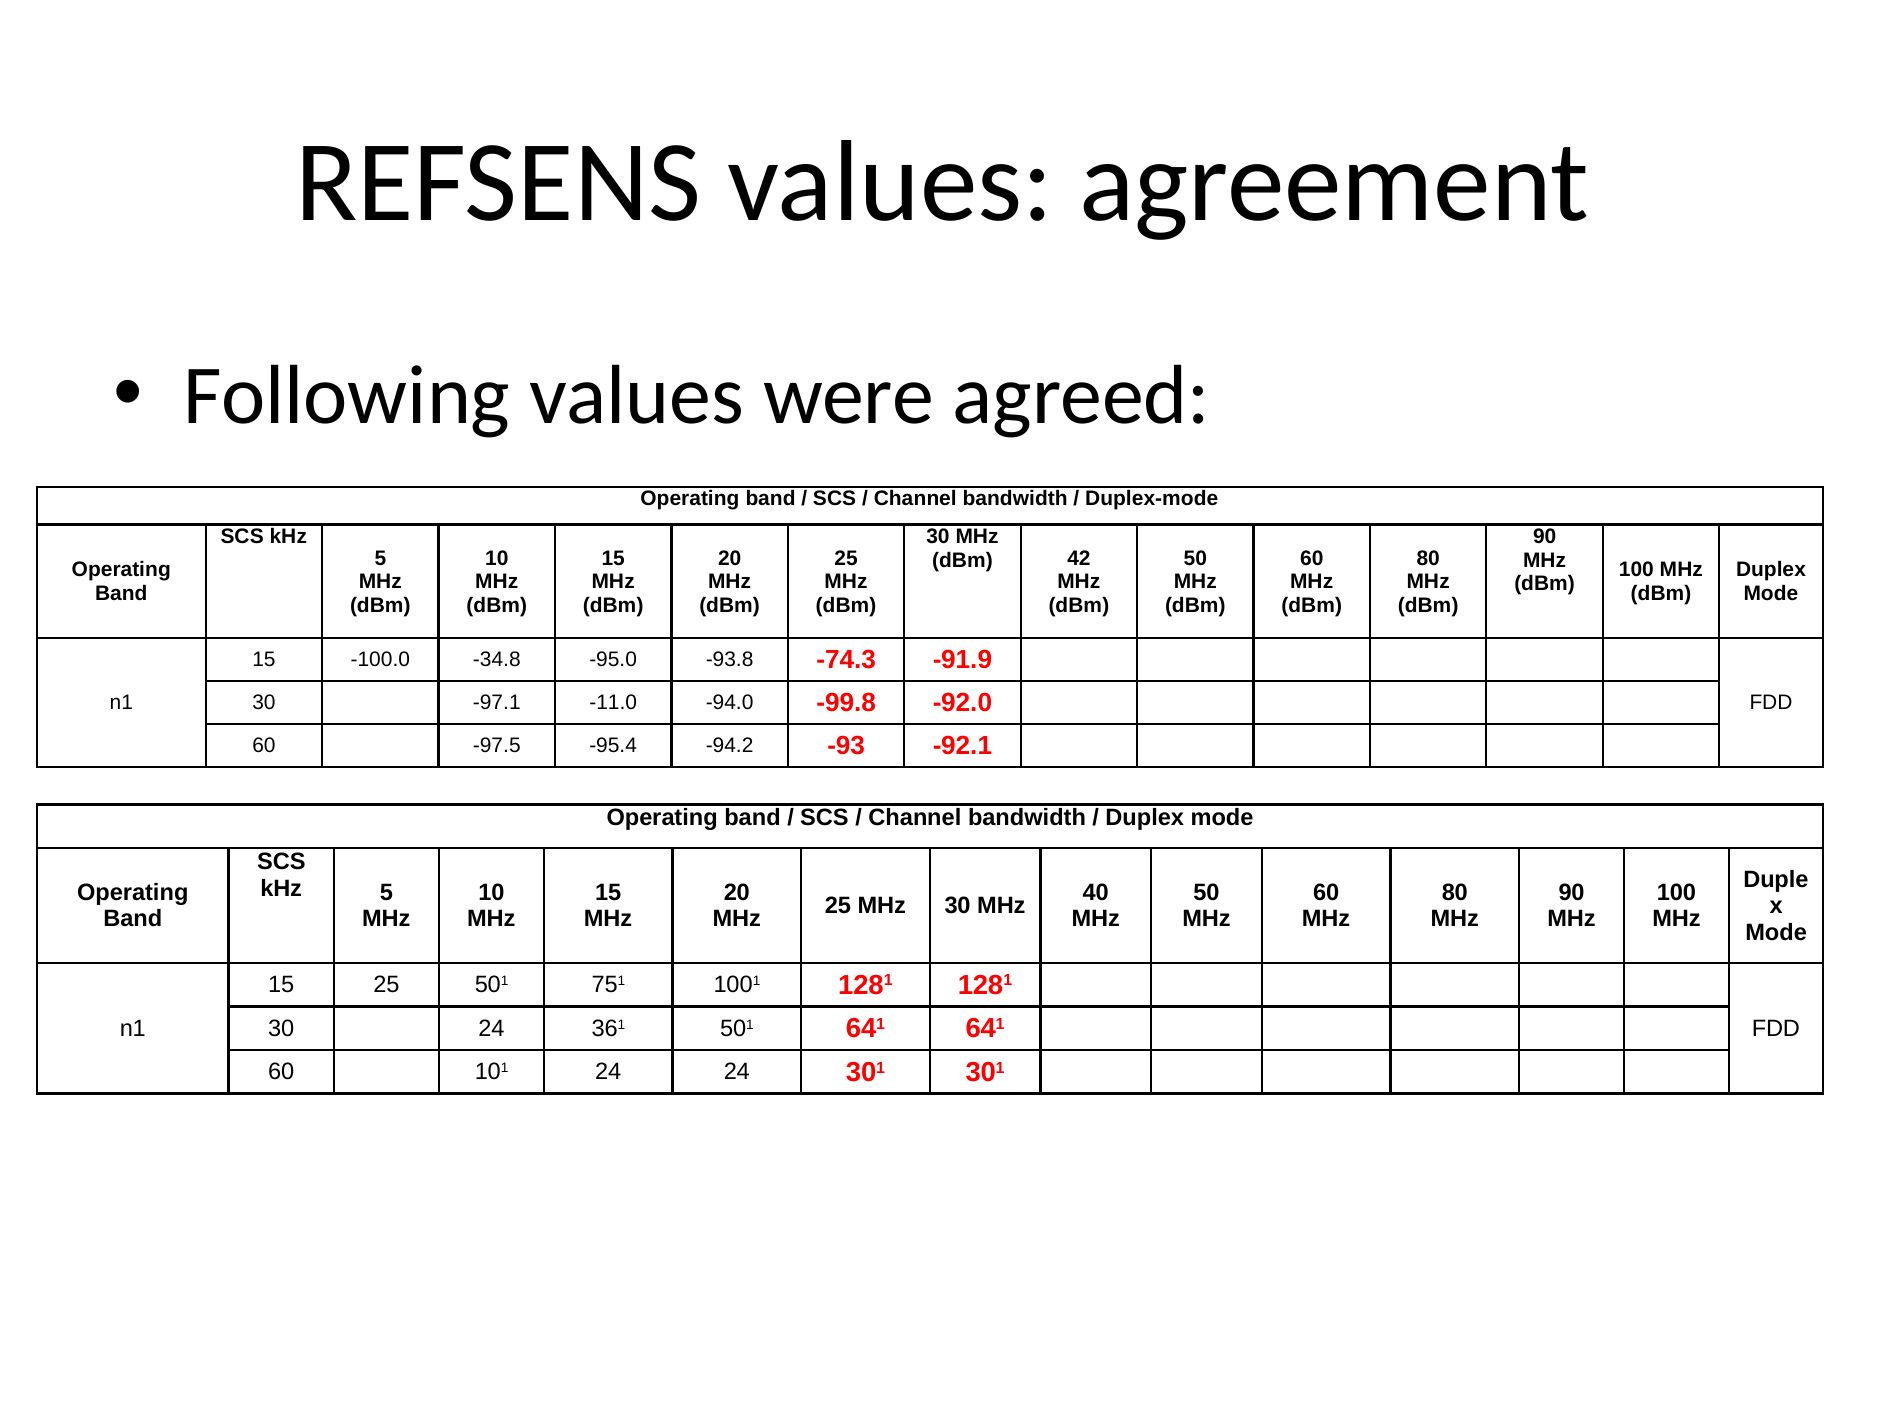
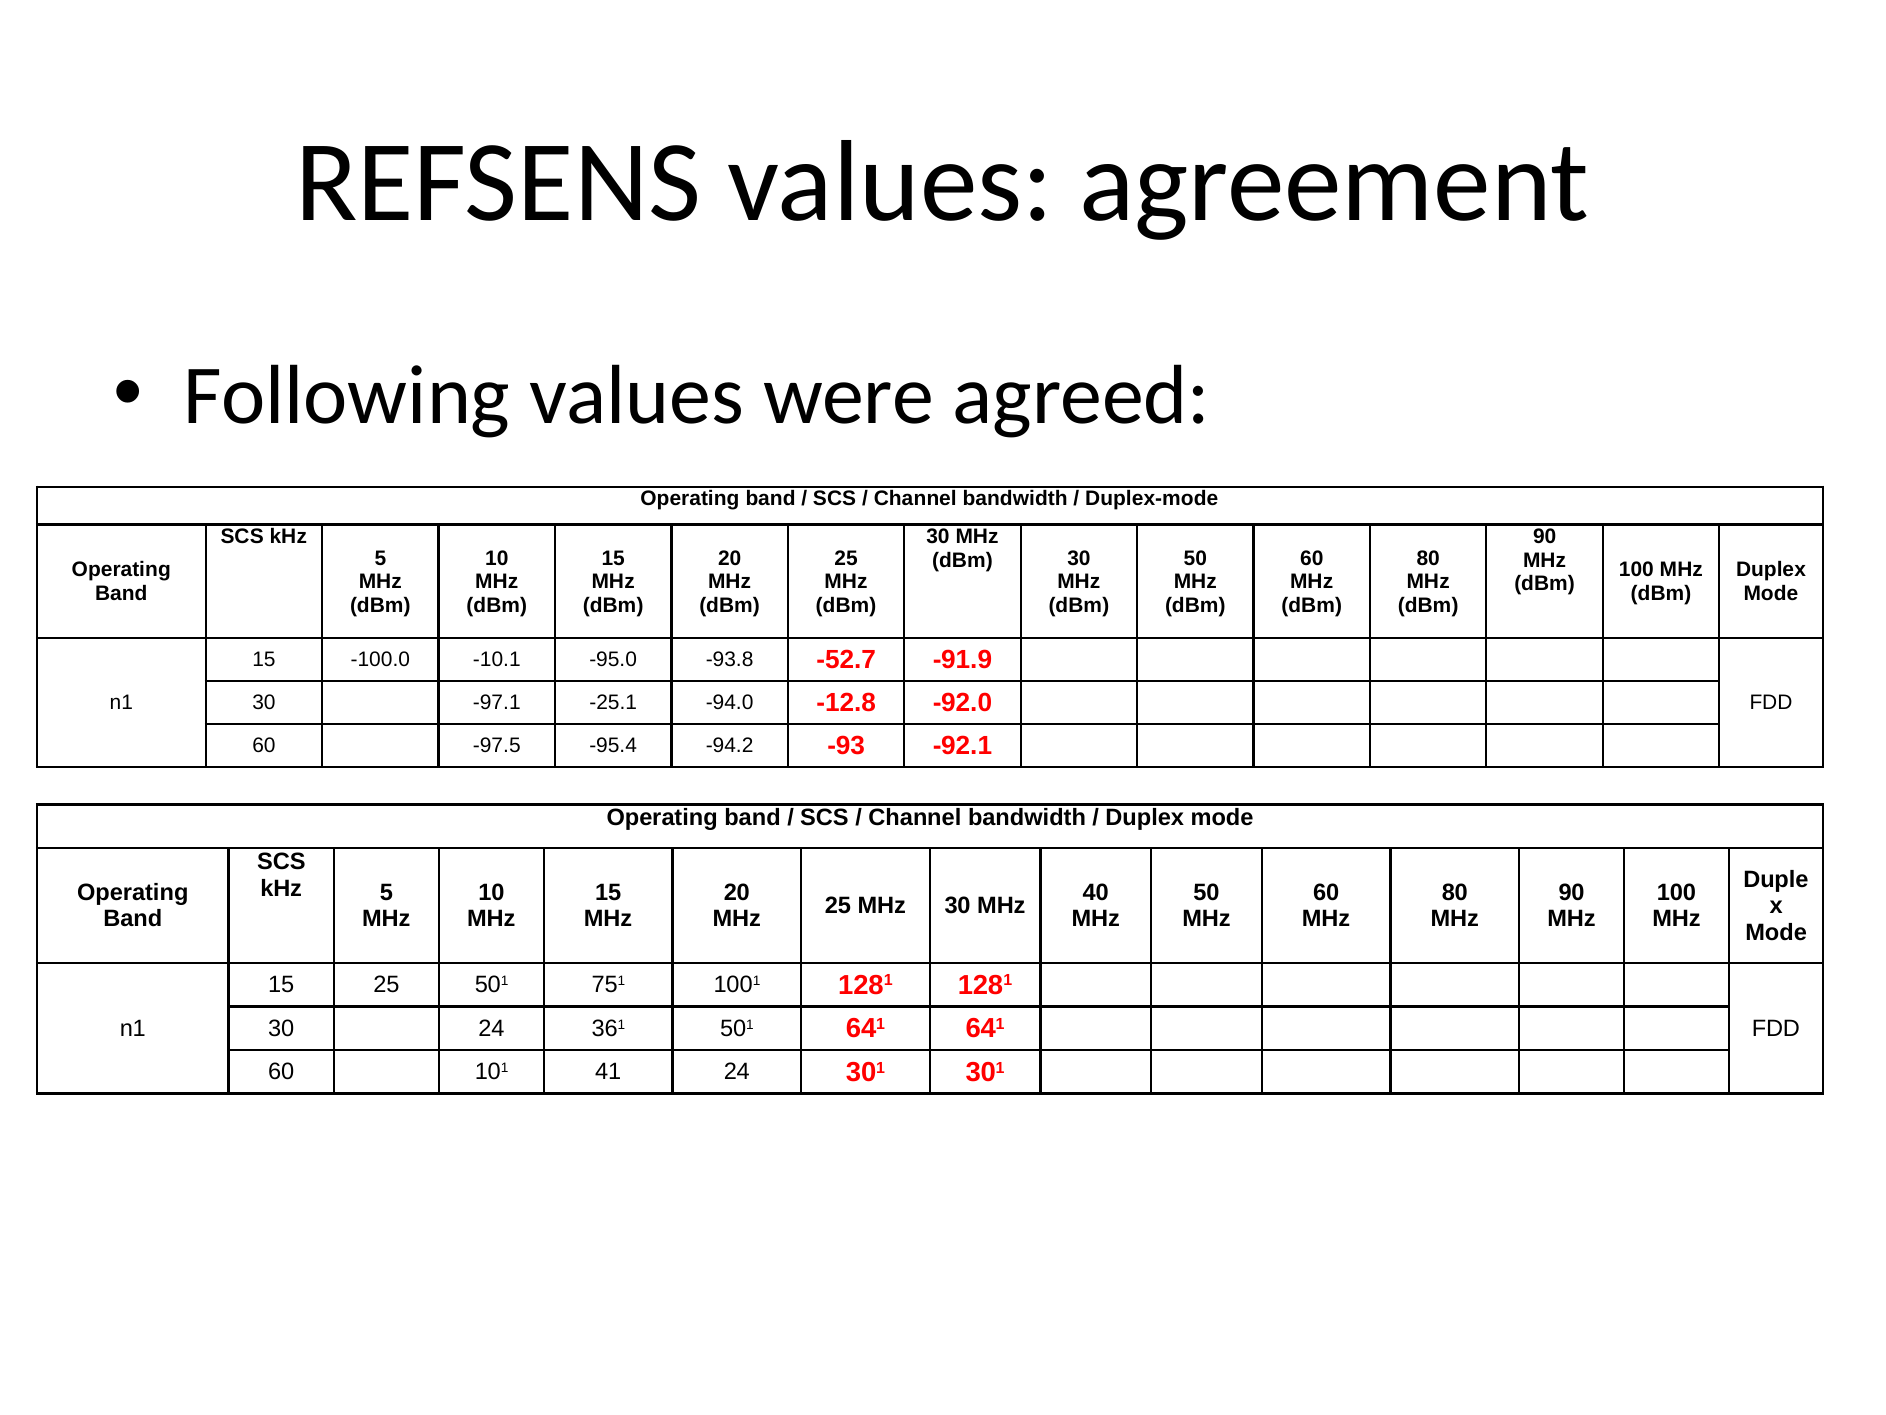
42: 42 -> 30 (1079, 558)
-34.8: -34.8 -> -10.1 (497, 660)
-74.3: -74.3 -> -52.7 (846, 660)
-11.0: -11.0 -> -25.1 (613, 703)
-99.8: -99.8 -> -12.8 (846, 703)
101 24: 24 -> 41 (608, 1072)
